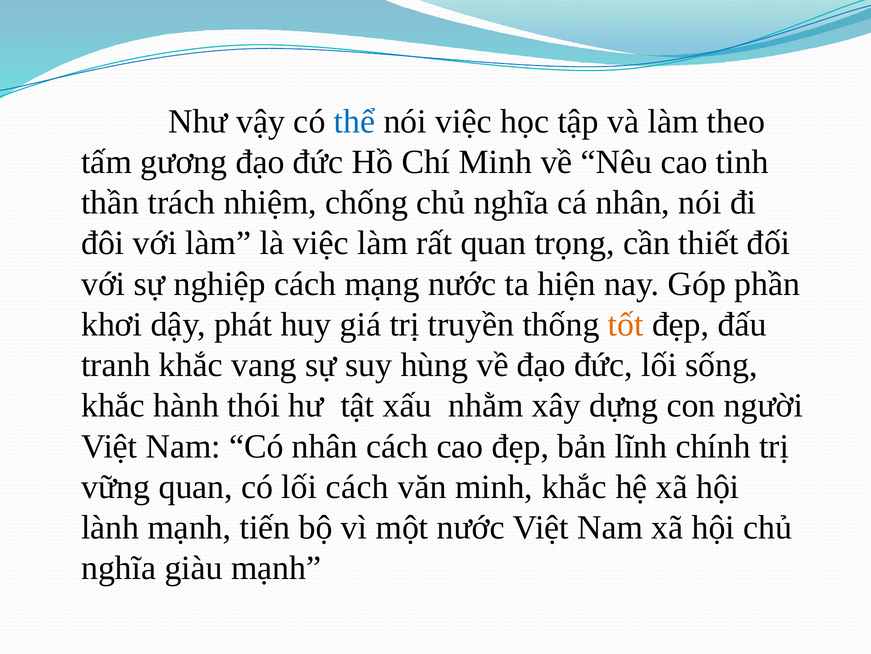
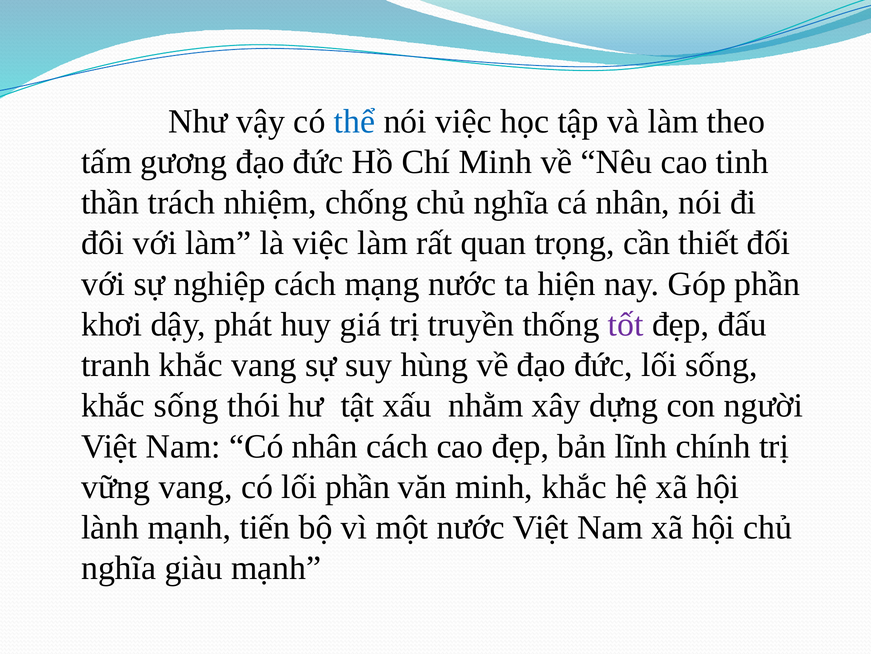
tốt colour: orange -> purple (626, 324)
khắc hành: hành -> sống (186, 405)
vững quan: quan -> vang (196, 486)
lối cách: cách -> phần (358, 486)
